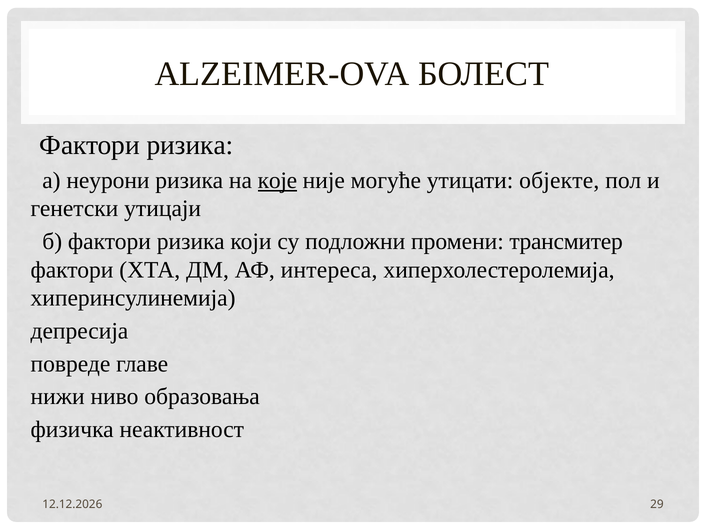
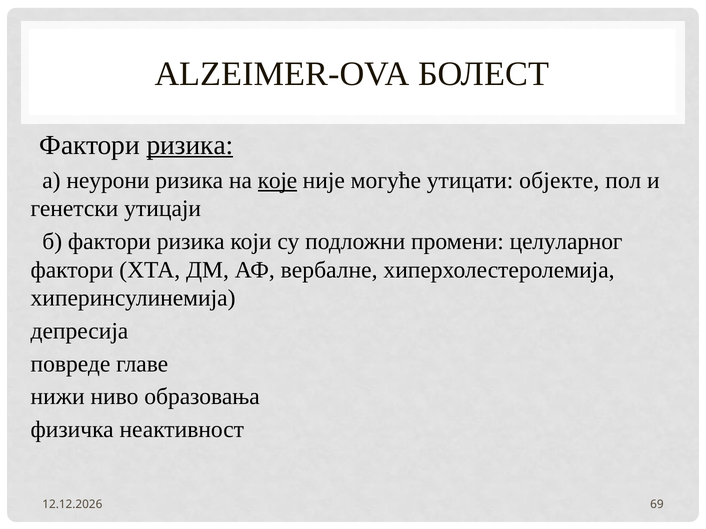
ризика underline: none -> present (190, 145)
трансмитер: трансмитер -> целуларног (566, 242)
интереса: интереса -> вербалне (329, 270)
29: 29 -> 69 (657, 505)
